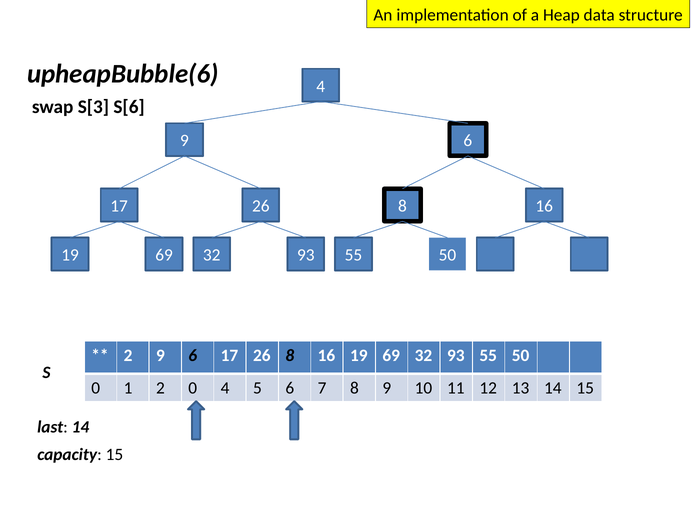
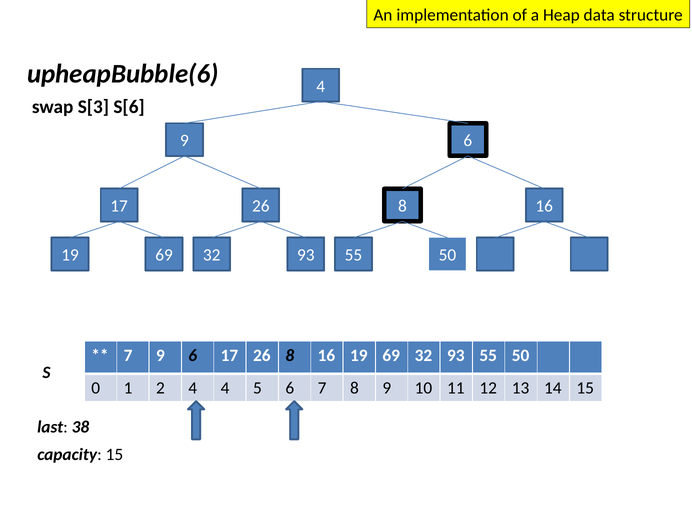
2: 2 -> 7 (128, 355)
2 0: 0 -> 4 (193, 388)
last 14: 14 -> 38 (80, 427)
